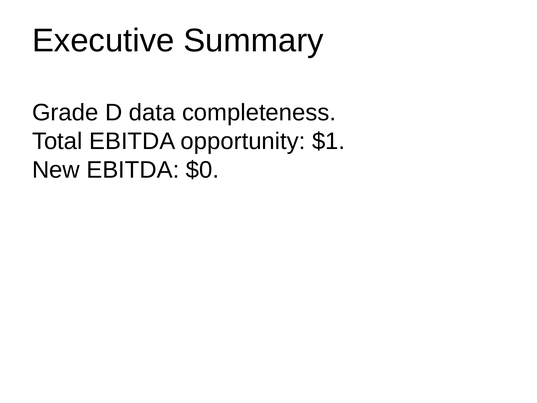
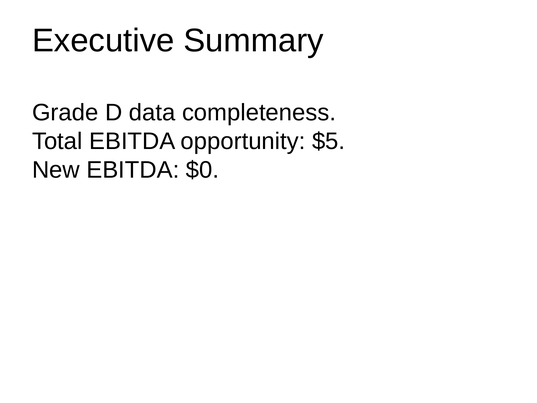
$1: $1 -> $5 (329, 141)
